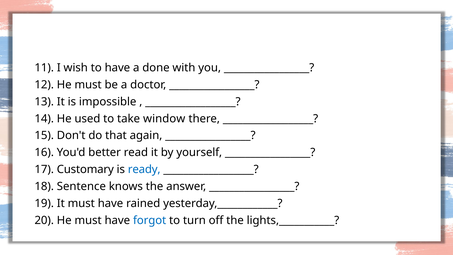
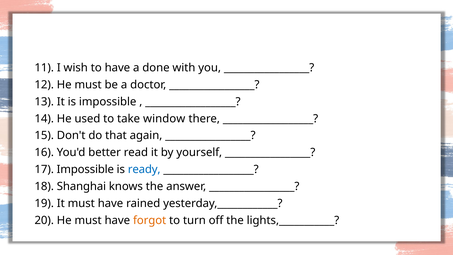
17 Customary: Customary -> Impossible (85, 169)
Sentence: Sentence -> Shanghai (81, 186)
forgot colour: blue -> orange (150, 220)
